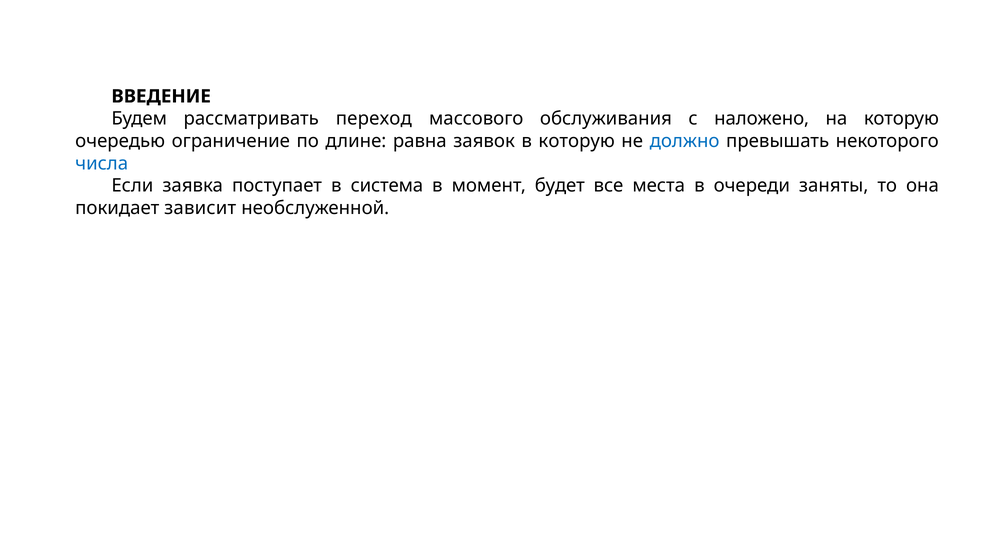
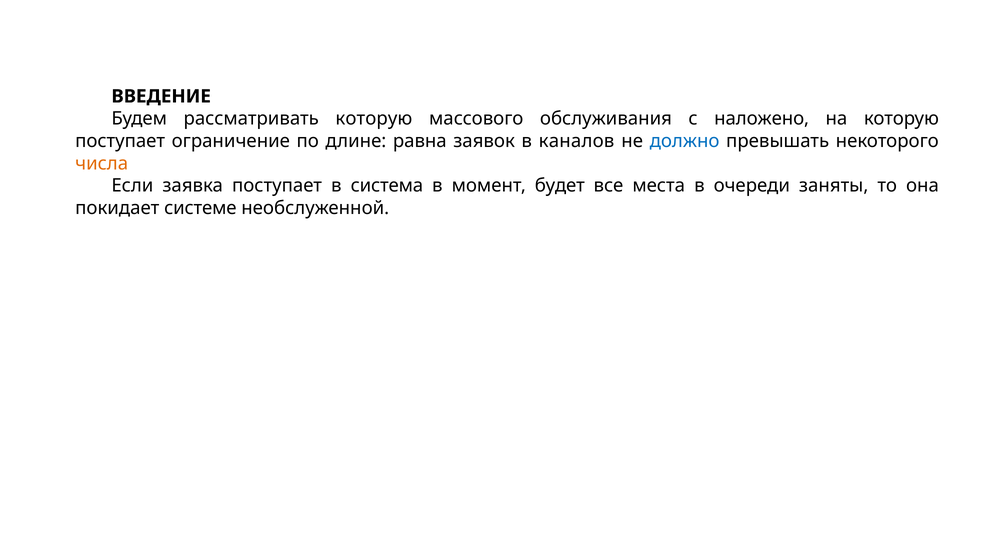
рассматривать переход: переход -> которую (374, 119)
очередью: очередью -> поступает (120, 141)
в которую: которую -> каналов (577, 141)
числа colour: blue -> orange (102, 163)
зависит: зависит -> системе (200, 208)
